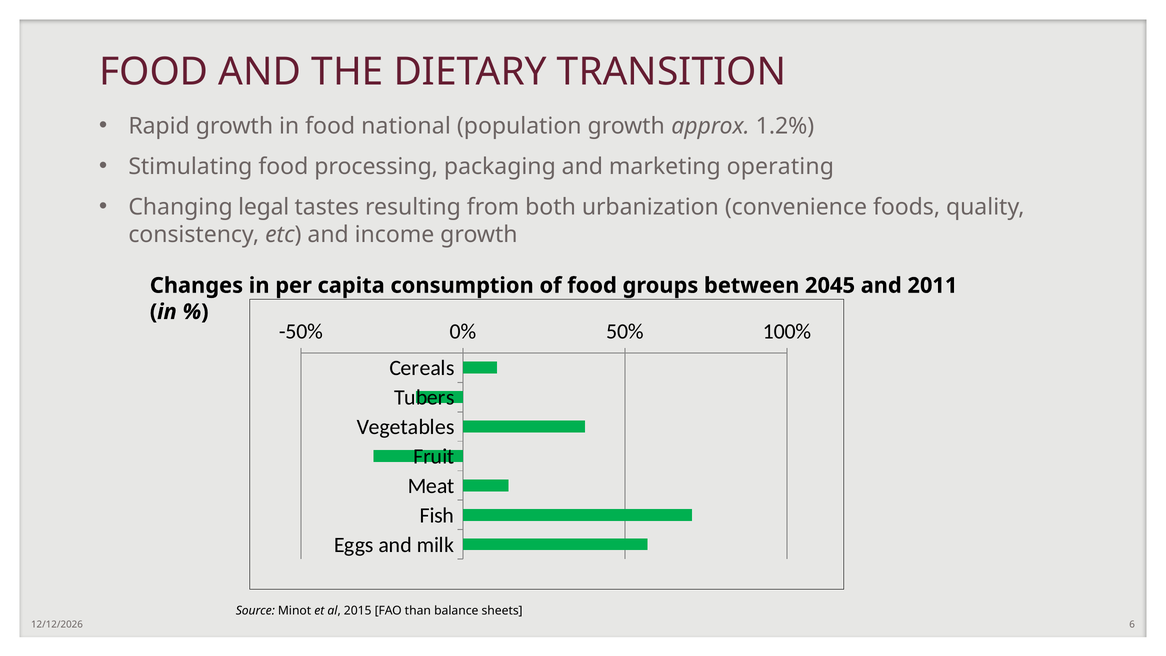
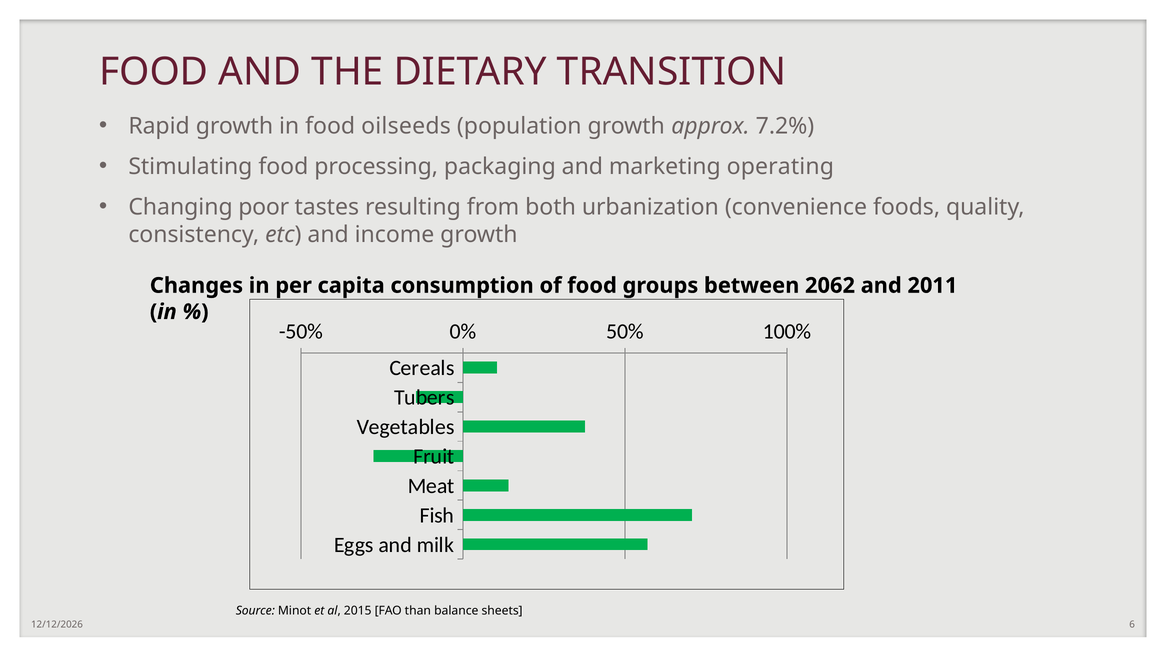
national: national -> oilseeds (406, 126)
1.2%: 1.2% -> 7.2% (785, 126)
legal: legal -> poor (264, 207)
2045: 2045 -> 2062 (830, 286)
